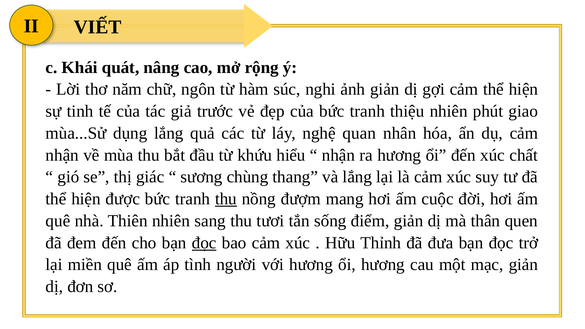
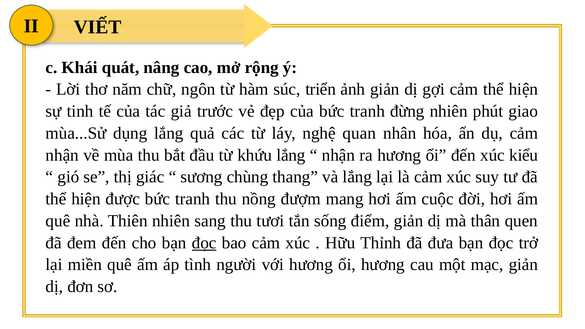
nghi: nghi -> triển (321, 89)
thiệu: thiệu -> đừng (407, 111)
khứu hiểu: hiểu -> lắng (291, 155)
chất: chất -> kiểu (524, 155)
thu underline: present -> none (226, 199)
